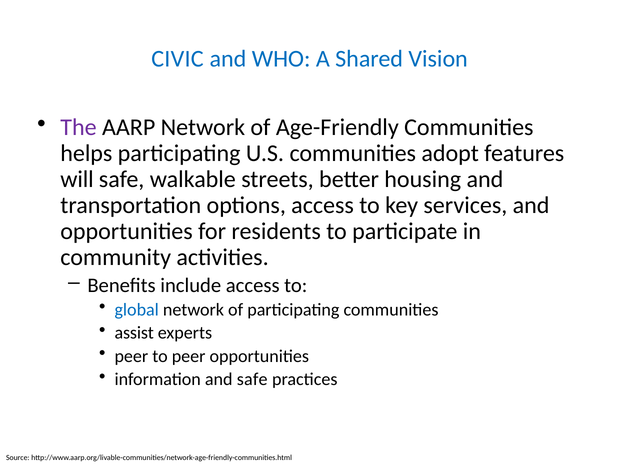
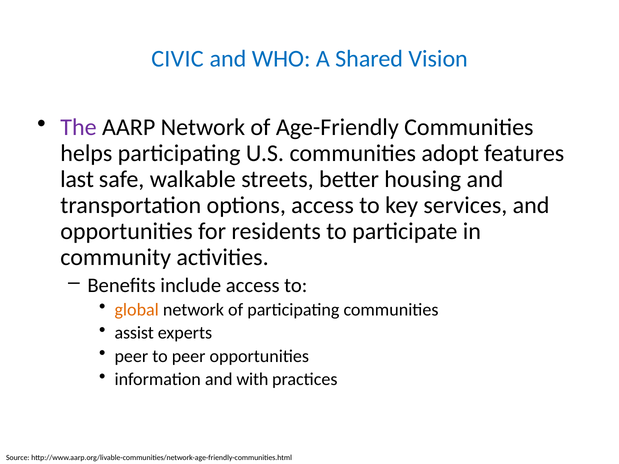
will: will -> last (77, 180)
global colour: blue -> orange (137, 310)
and safe: safe -> with (252, 379)
